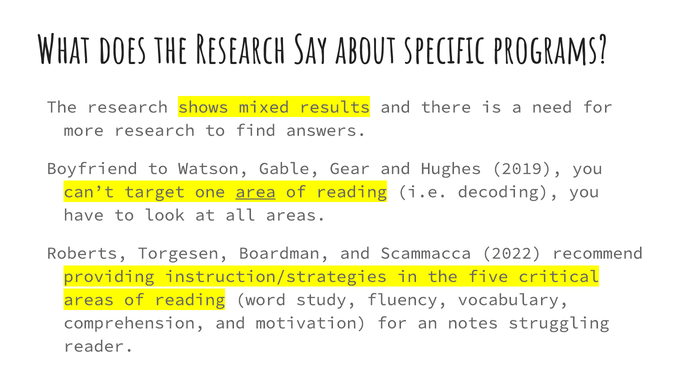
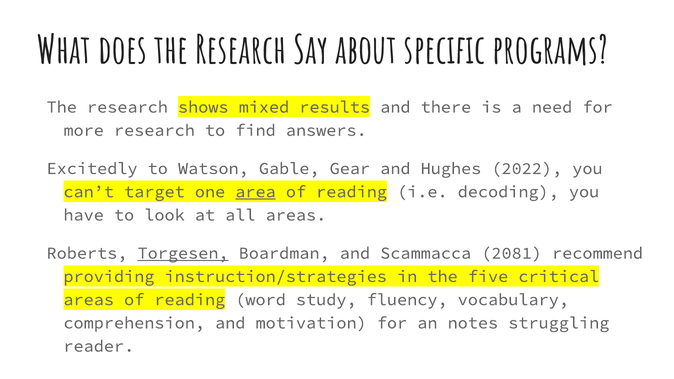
Boyfriend: Boyfriend -> Excitedly (92, 169)
2019: 2019 -> 2022 (527, 169)
Torgesen underline: none -> present (183, 253)
2022: 2022 -> 2081 (512, 253)
